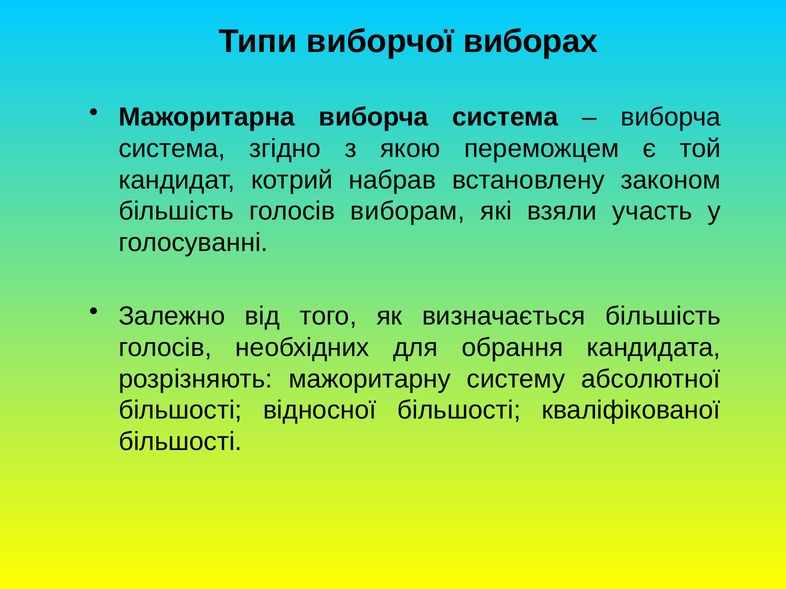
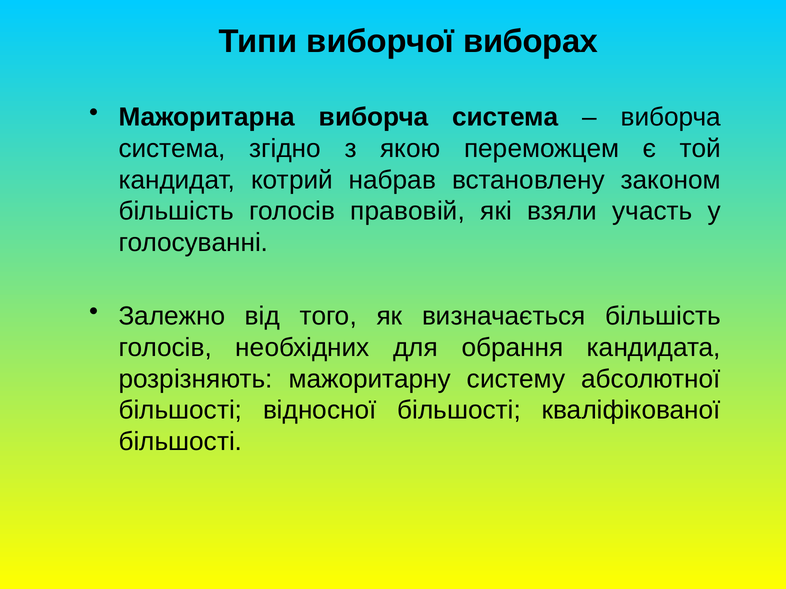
виборам: виборам -> правовій (408, 212)
